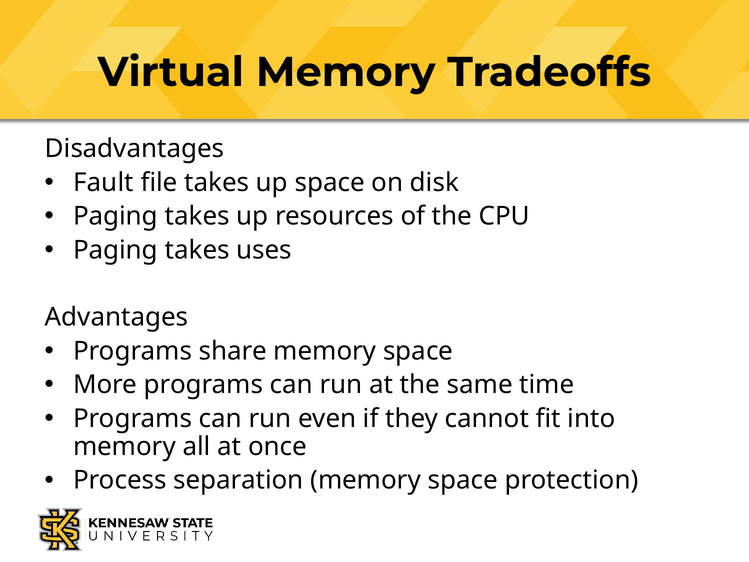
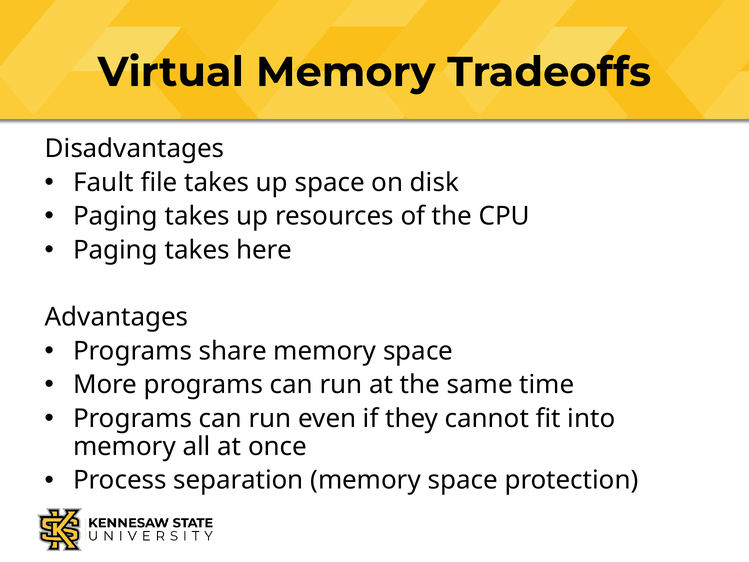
uses: uses -> here (264, 250)
